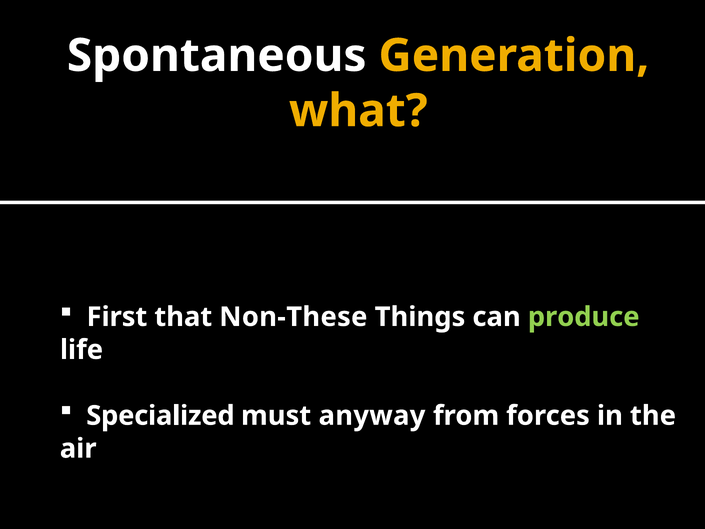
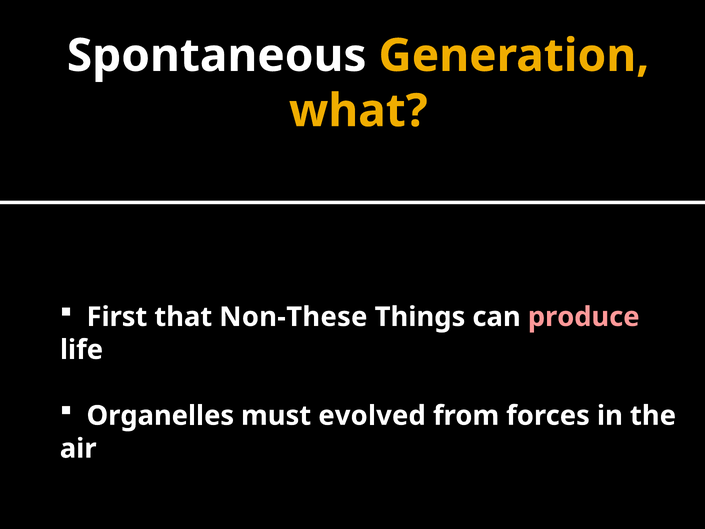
produce colour: light green -> pink (584, 317)
Specialized: Specialized -> Organelles (160, 416)
anyway: anyway -> evolved (372, 416)
